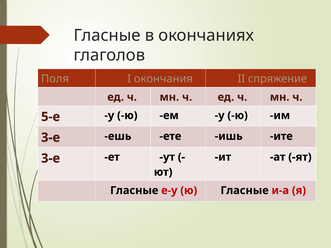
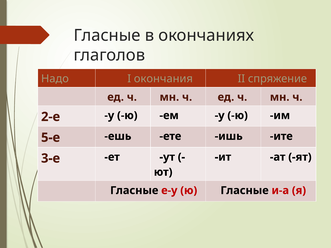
Поля: Поля -> Надо (55, 79)
5-е: 5-е -> 2-е (51, 117)
3-е: 3-е -> 5-е (51, 138)
